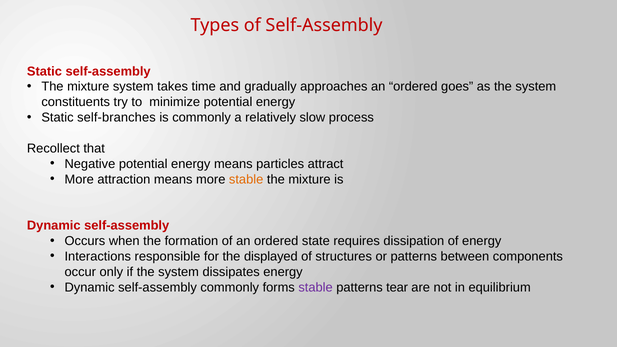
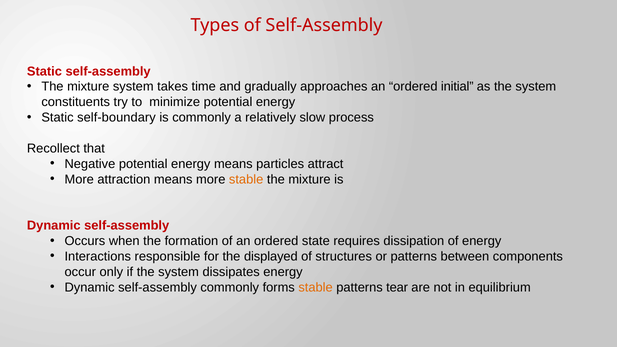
goes: goes -> initial (457, 87)
self-branches: self-branches -> self-boundary (116, 118)
stable colour: purple -> orange (316, 287)
